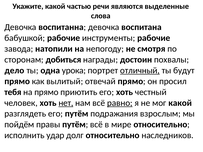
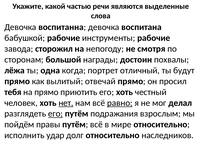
натопили: натопили -> сторожил (54, 49)
добиться: добиться -> большой (63, 60)
дело: дело -> лёжа (14, 71)
урока: урока -> когда (74, 71)
отличный underline: present -> none (140, 71)
мог какой: какой -> делал (180, 103)
его underline: none -> present (55, 114)
